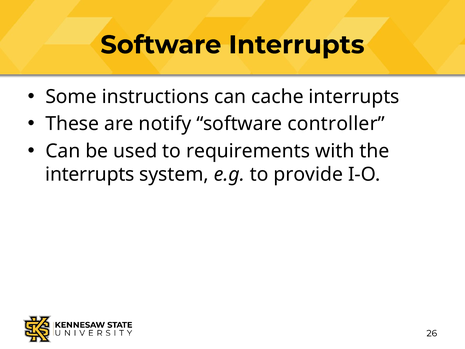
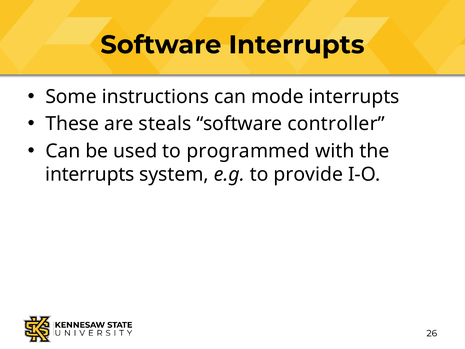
cache: cache -> mode (277, 97)
notify: notify -> steals (165, 124)
requirements: requirements -> programmed (248, 151)
